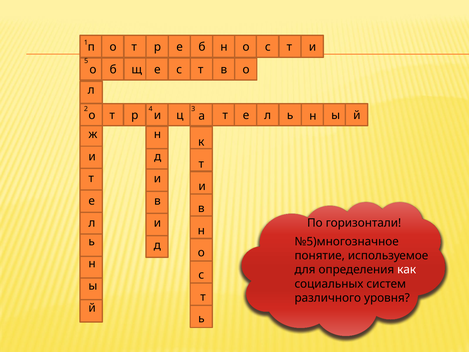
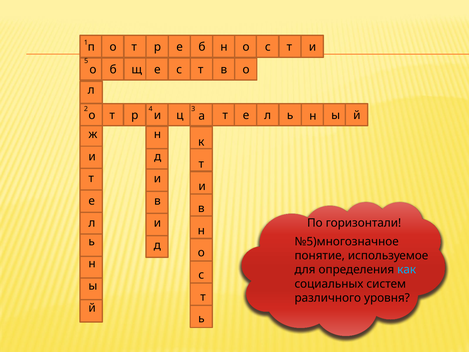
как colour: white -> light blue (407, 270)
